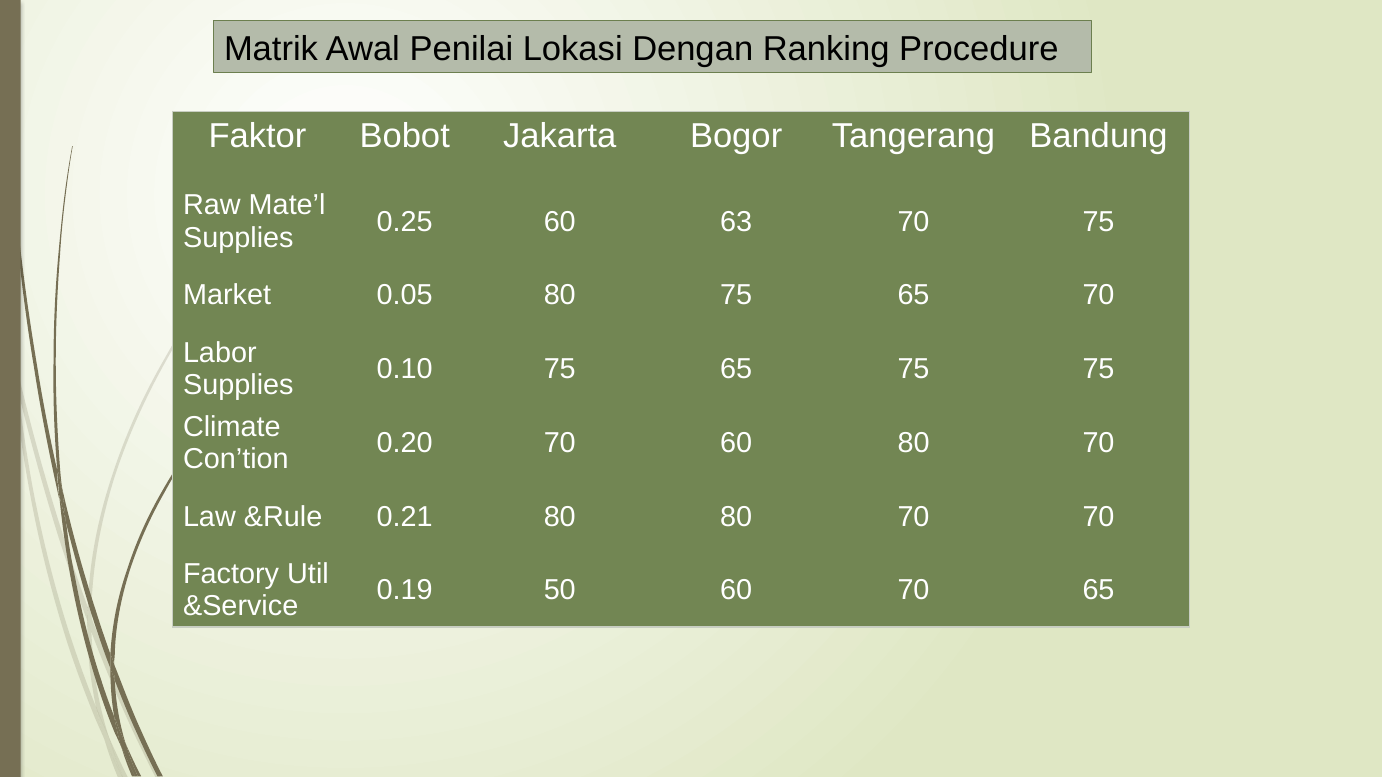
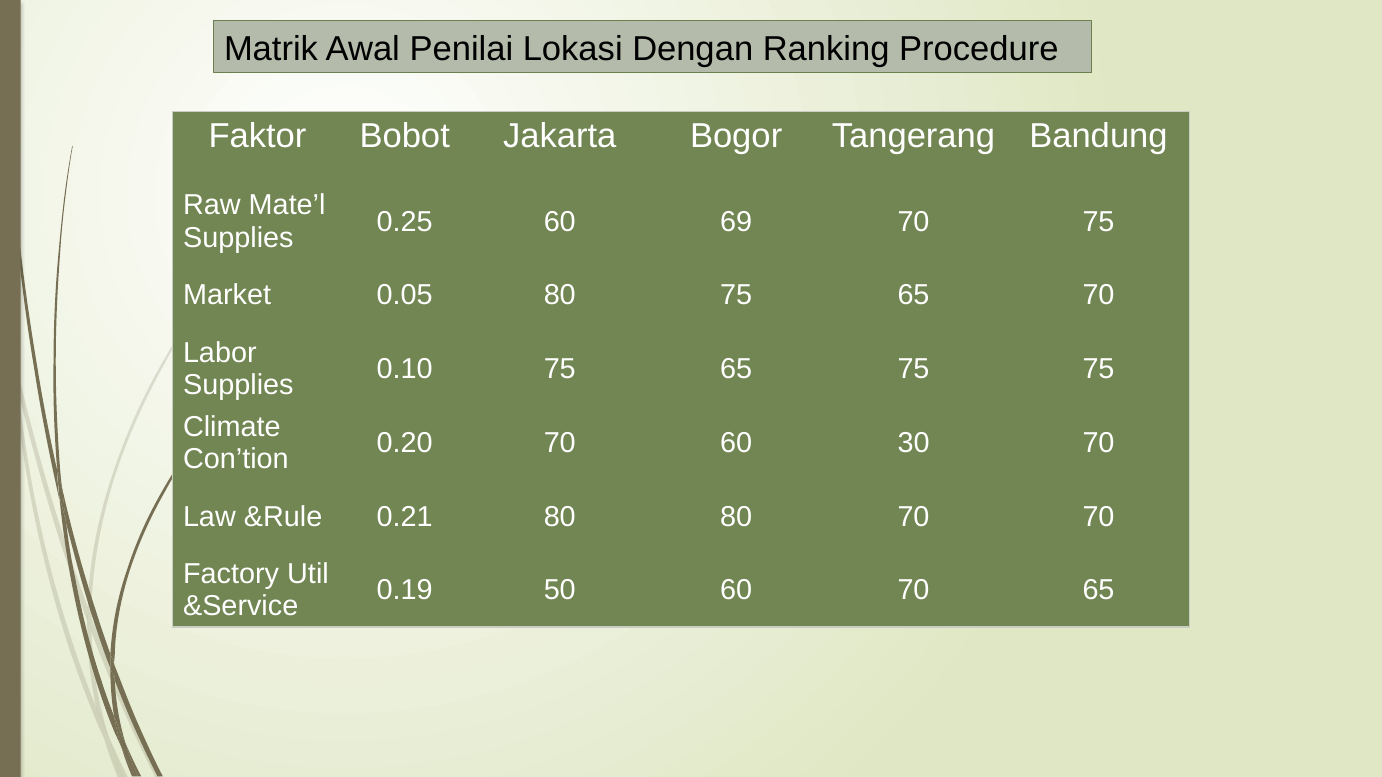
63: 63 -> 69 (736, 222)
60 80: 80 -> 30 (914, 443)
